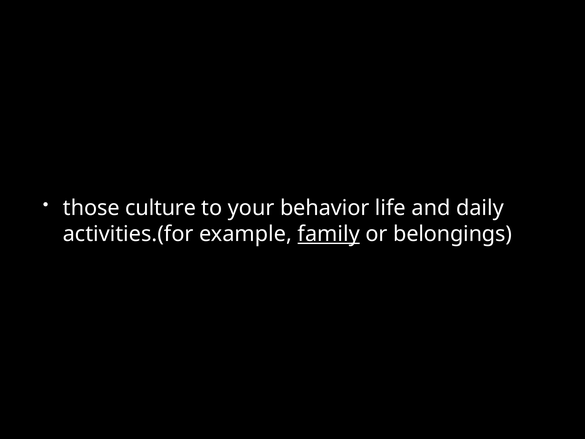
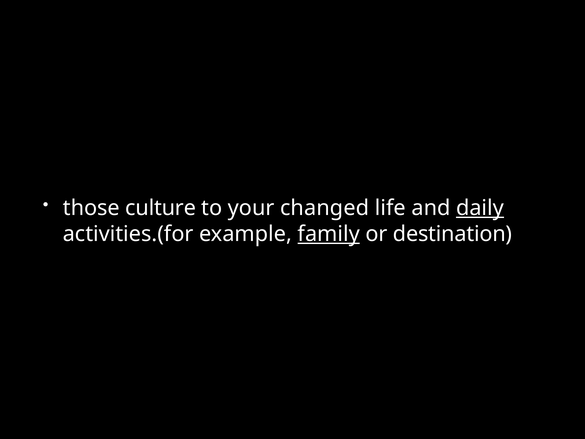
behavior: behavior -> changed (325, 208)
daily underline: none -> present (480, 208)
belongings: belongings -> destination (453, 234)
